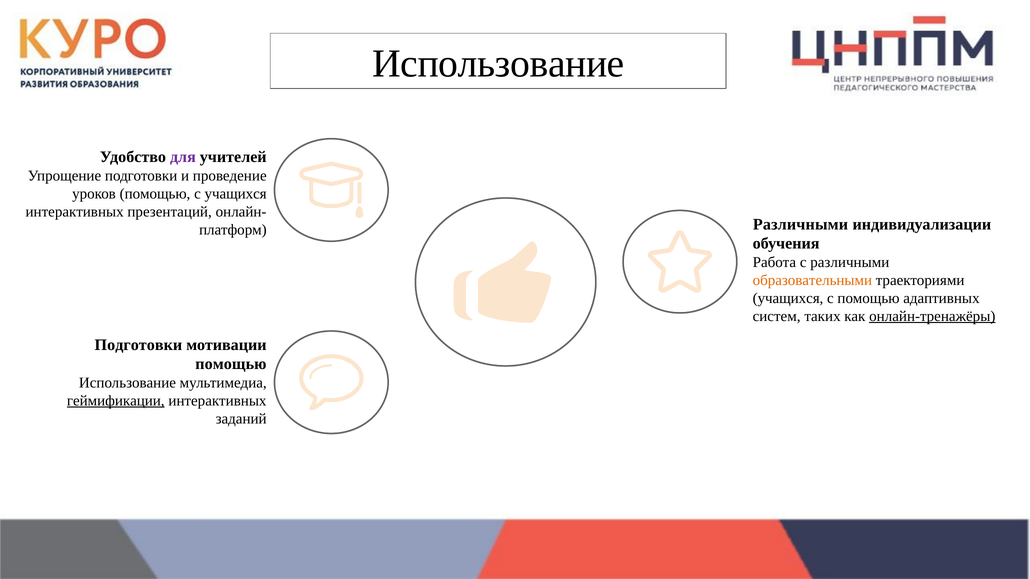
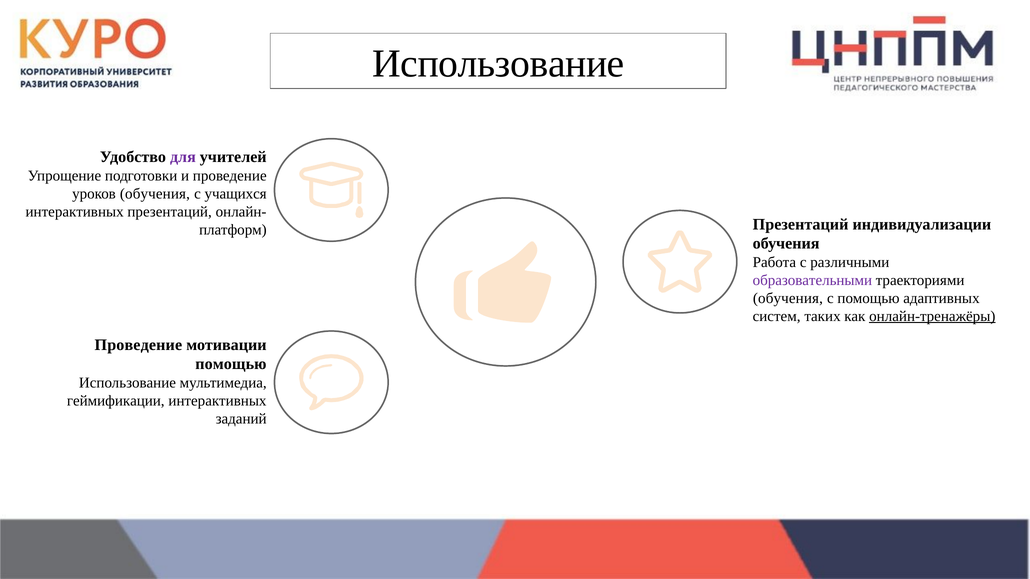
уроков помощью: помощью -> обучения (155, 194)
Различными: Различными -> Презентаций (801, 224)
образовательными colour: orange -> purple (812, 280)
учащихся: учащихся -> обучения (788, 298)
Подготовки: Подготовки -> Проведение (138, 345)
геймификации underline: present -> none (116, 401)
